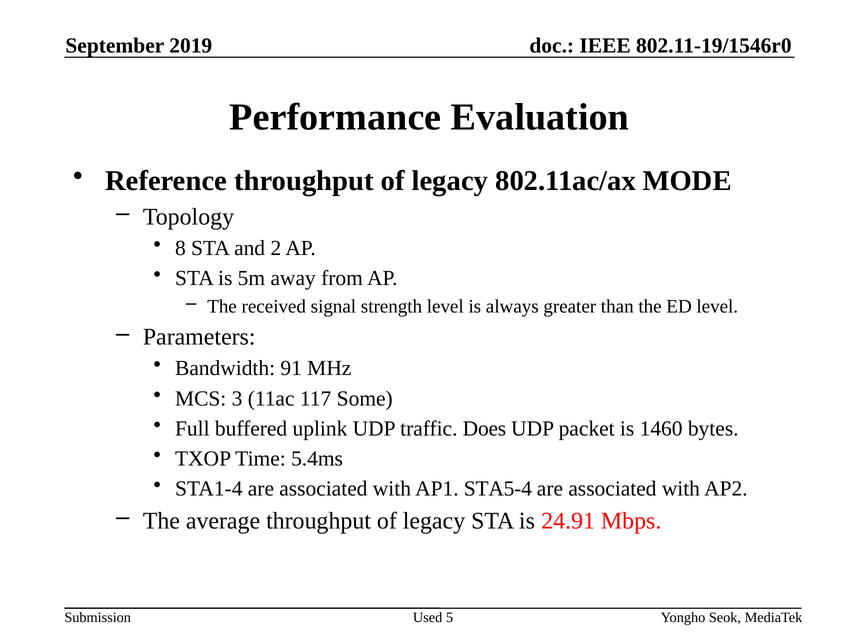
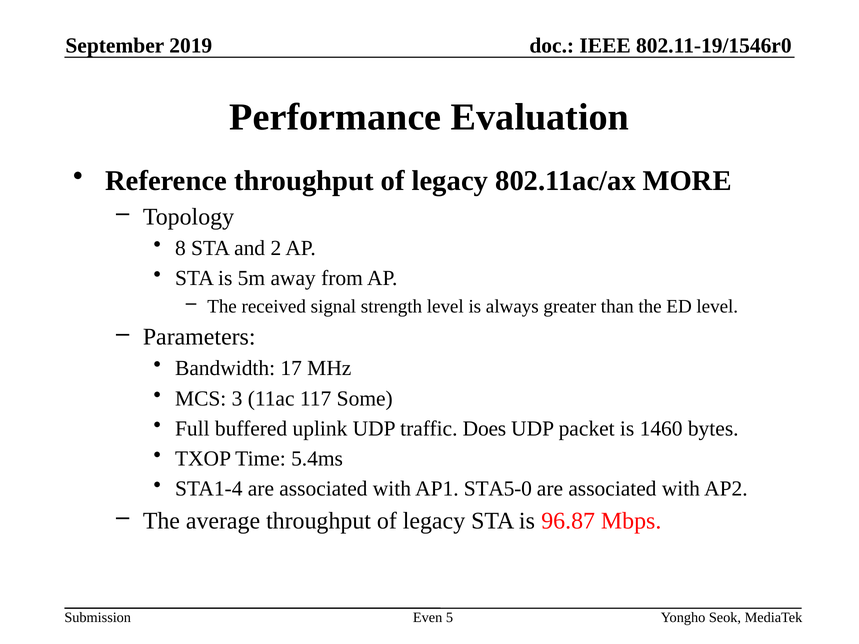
MODE: MODE -> MORE (687, 181)
91: 91 -> 17 (291, 369)
STA5-4: STA5-4 -> STA5-0 (498, 489)
24.91: 24.91 -> 96.87 (568, 521)
Used: Used -> Even (428, 618)
